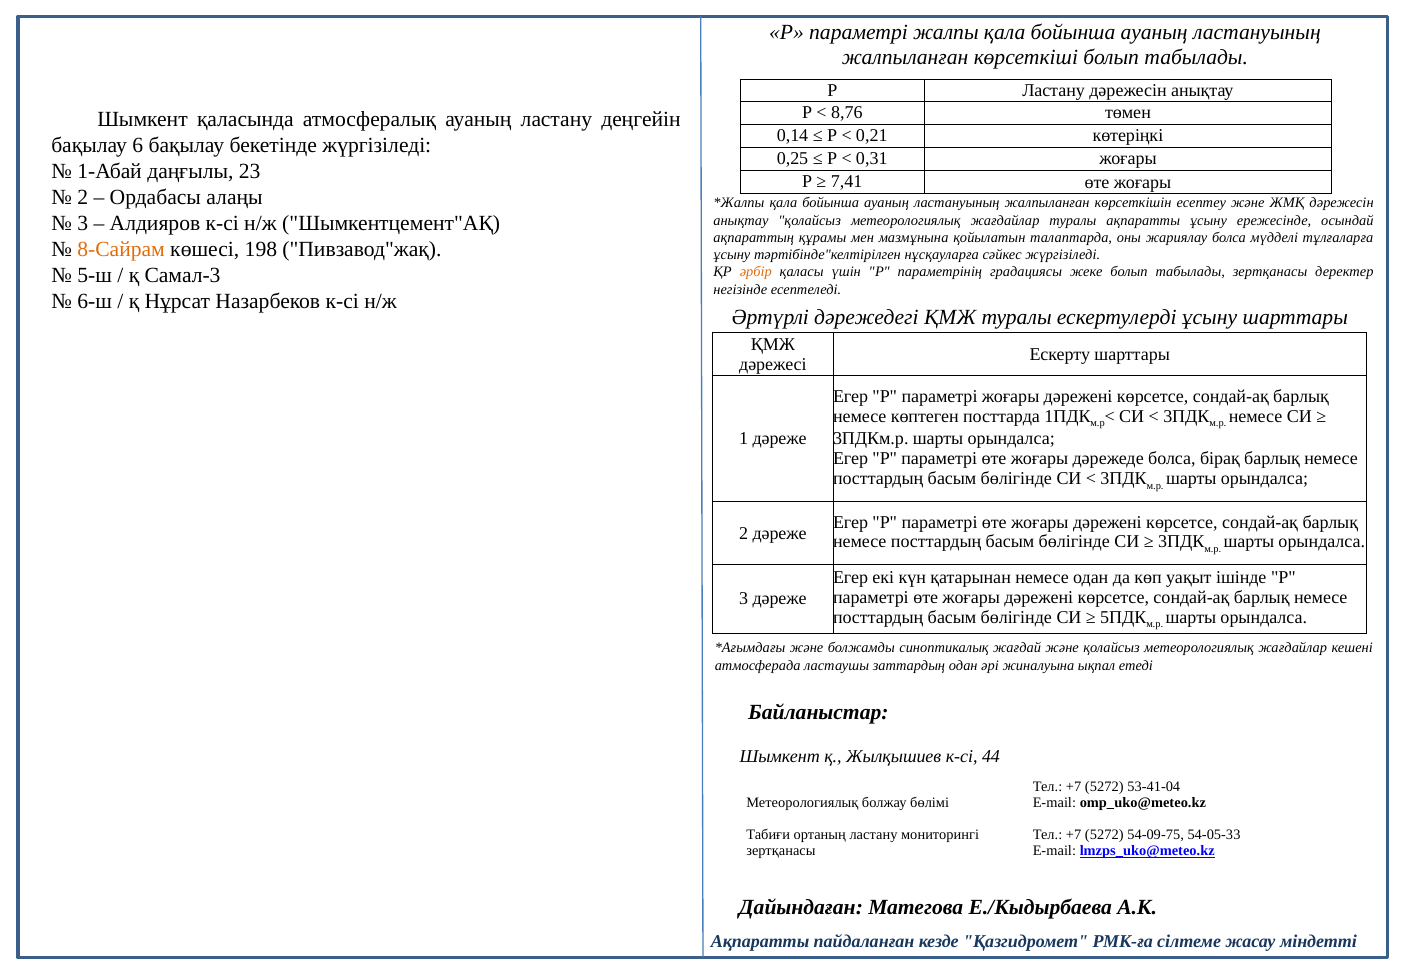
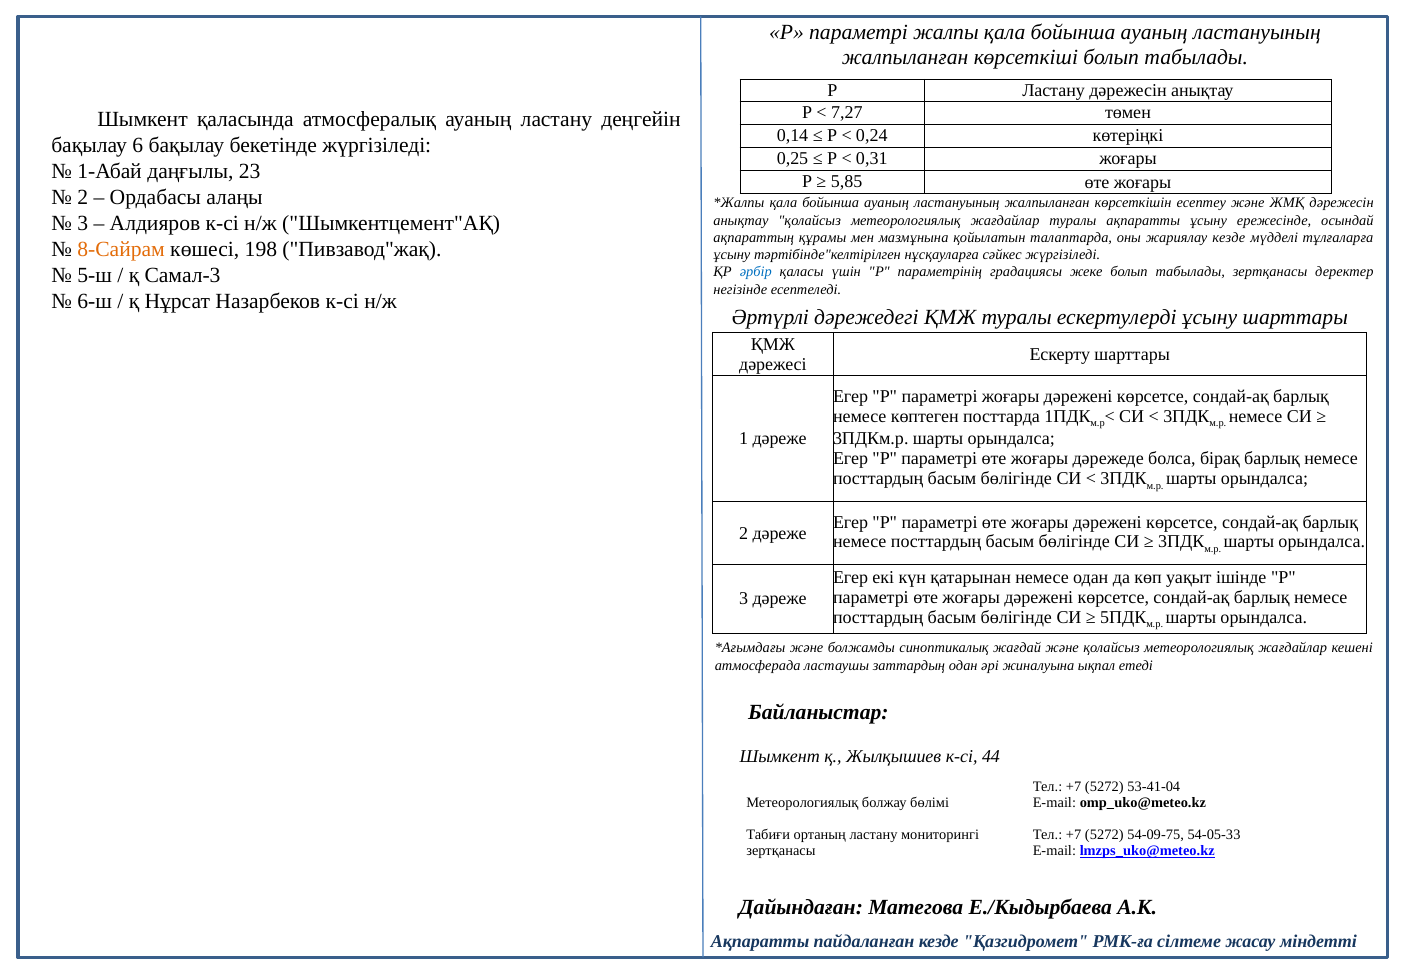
8,76: 8,76 -> 7,27 (847, 112)
0,21: 0,21 -> 0,24 (872, 135)
7,41: 7,41 -> 5,85 (847, 182)
жариялау болса: болса -> кезде (1229, 237)
әрбір colour: orange -> blue (756, 272)
